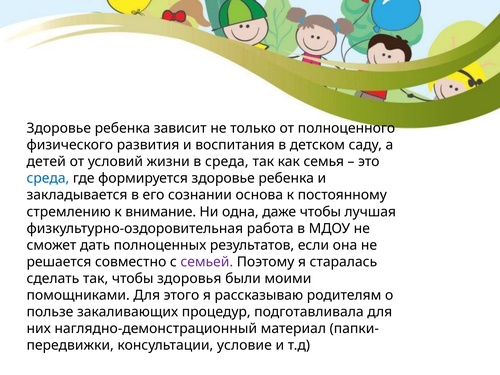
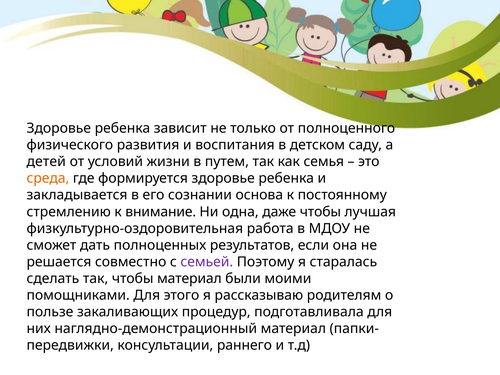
в среда: среда -> путем (227, 162)
среда colour: blue -> orange (48, 178)
чтобы здоровья: здоровья -> материал (189, 278)
условие: условие -> раннего (244, 345)
